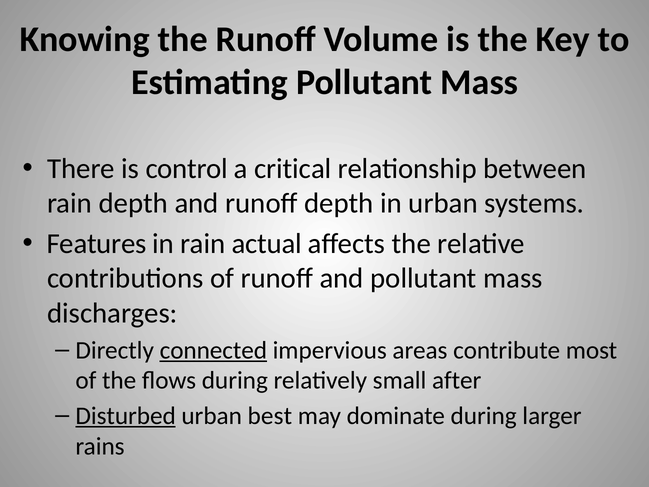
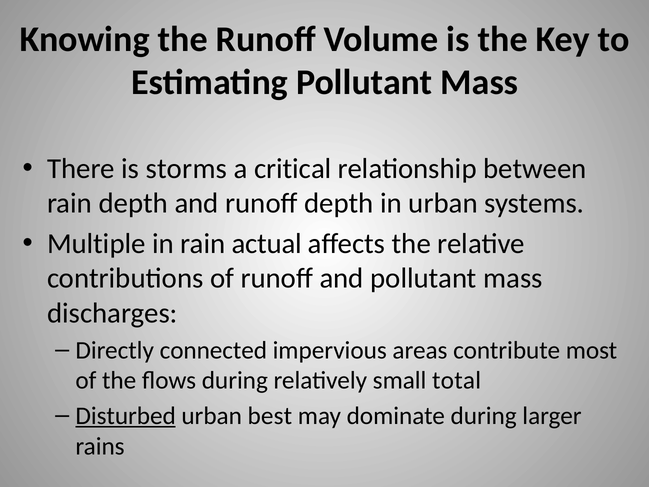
control: control -> storms (186, 169)
Features: Features -> Multiple (96, 244)
connected underline: present -> none (213, 350)
after: after -> total (457, 380)
